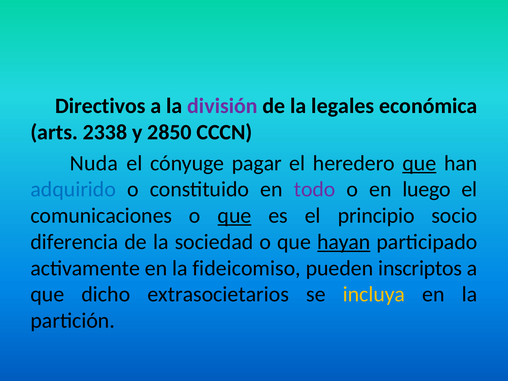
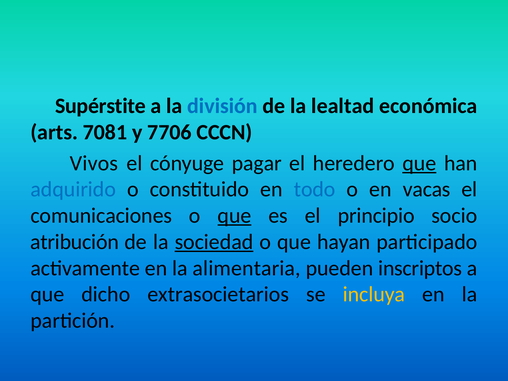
Directivos: Directivos -> Supérstite (100, 106)
división colour: purple -> blue (222, 106)
legales: legales -> lealtad (343, 106)
2338: 2338 -> 7081 (105, 132)
2850: 2850 -> 7706 (169, 132)
Nuda: Nuda -> Vivos (94, 163)
todo colour: purple -> blue (315, 189)
luego: luego -> vacas (427, 189)
diferencia: diferencia -> atribución (74, 242)
sociedad underline: none -> present (214, 242)
hayan underline: present -> none (344, 242)
fideicomiso: fideicomiso -> alimentaria (247, 268)
